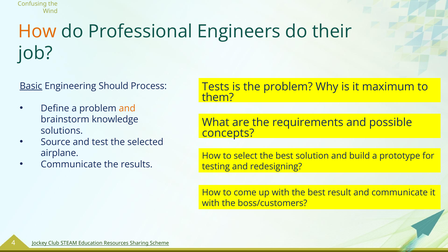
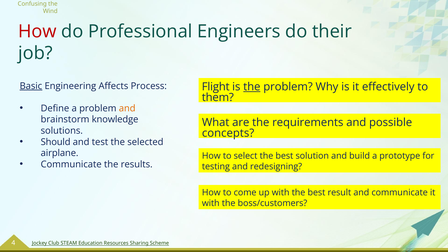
How colour: orange -> red (37, 31)
Should: Should -> Affects (113, 86)
Tests: Tests -> Flight (216, 87)
the underline: none -> present (252, 87)
maximum: maximum -> effectively (388, 87)
Source: Source -> Should (56, 142)
